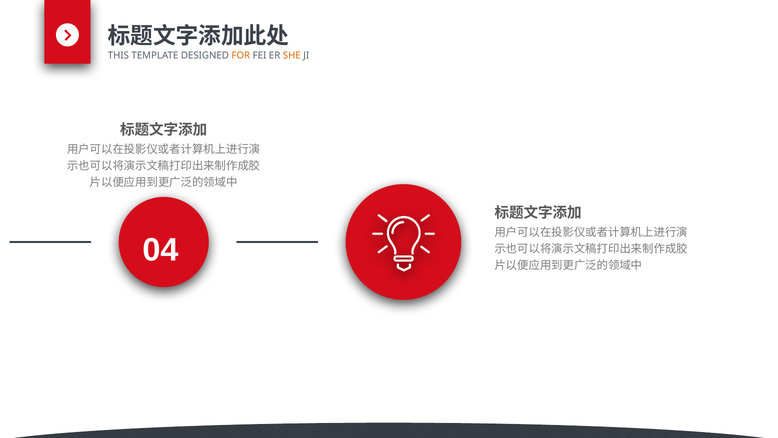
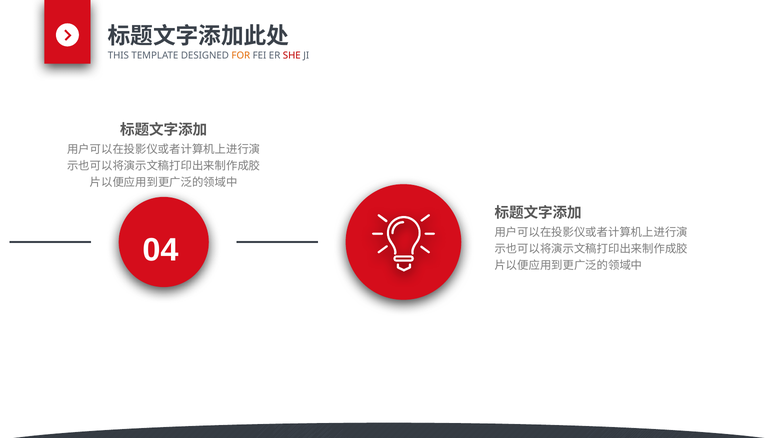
SHE colour: orange -> red (292, 55)
